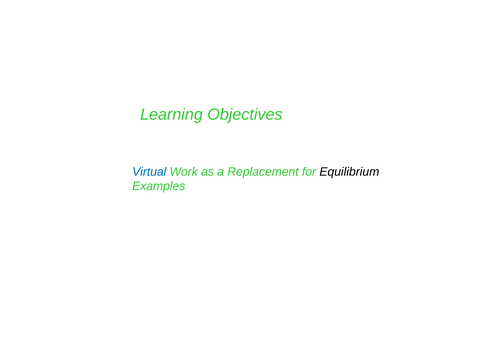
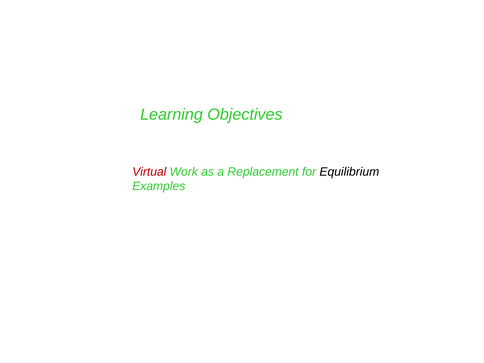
Virtual colour: blue -> red (149, 172)
